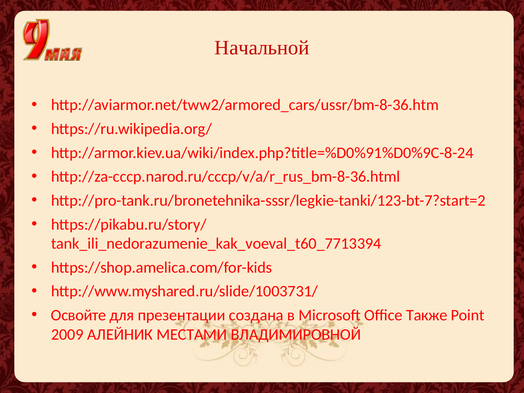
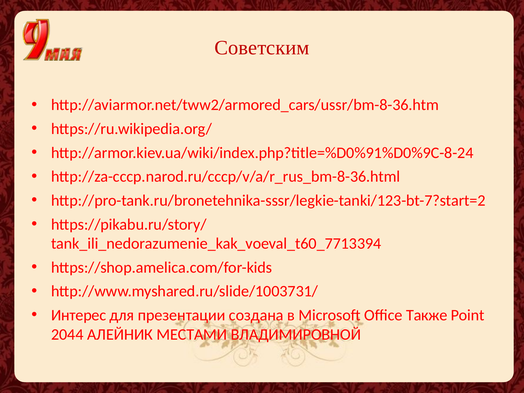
Начальной: Начальной -> Советским (262, 48)
Освойте: Освойте -> Интерес (79, 315)
2009: 2009 -> 2044 (67, 334)
